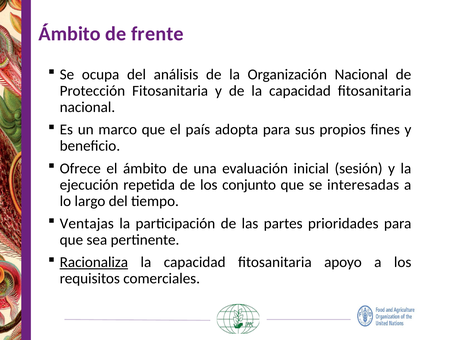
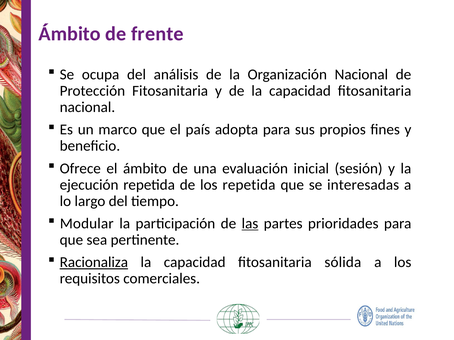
los conjunto: conjunto -> repetida (249, 185)
Ventajas: Ventajas -> Modular (87, 224)
las underline: none -> present (250, 224)
apoyo: apoyo -> sólida (343, 263)
